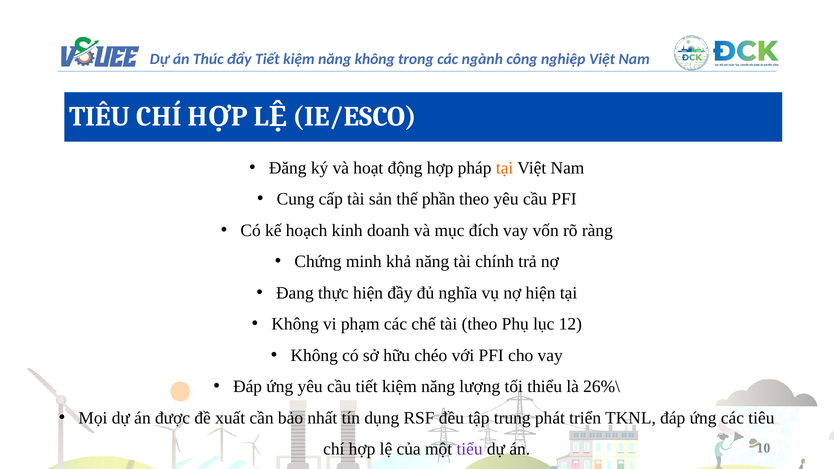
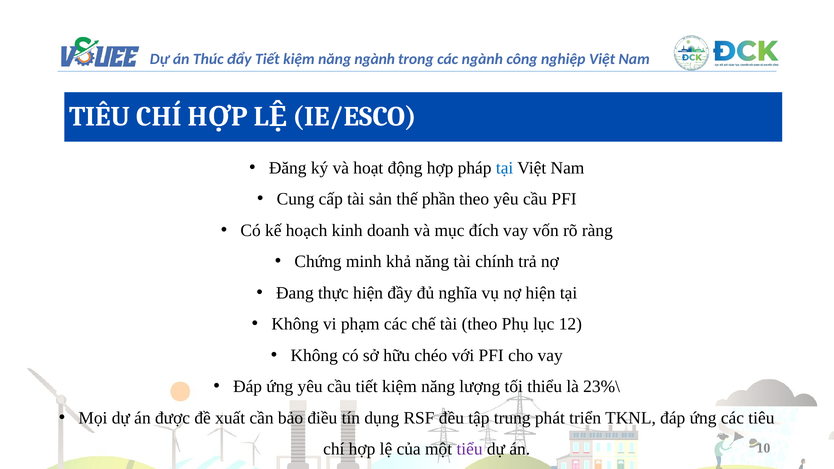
năng không: không -> ngành (375, 59)
tại colour: orange -> blue (505, 168)
26%\: 26%\ -> 23%\ (602, 387)
nhất: nhất -> điều (322, 418)
